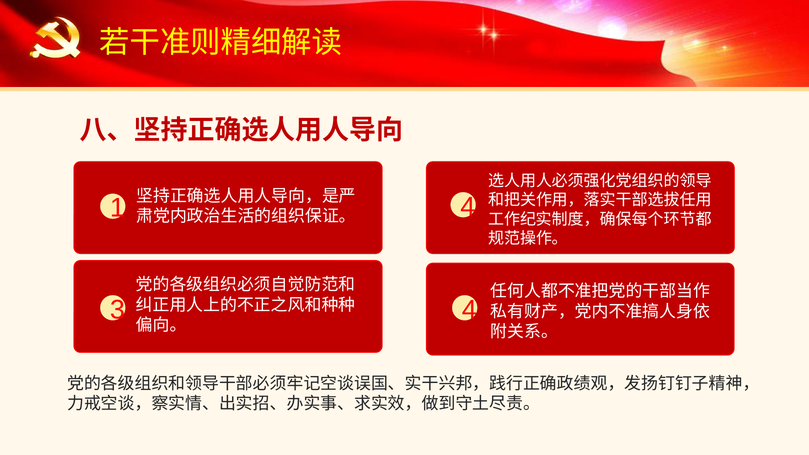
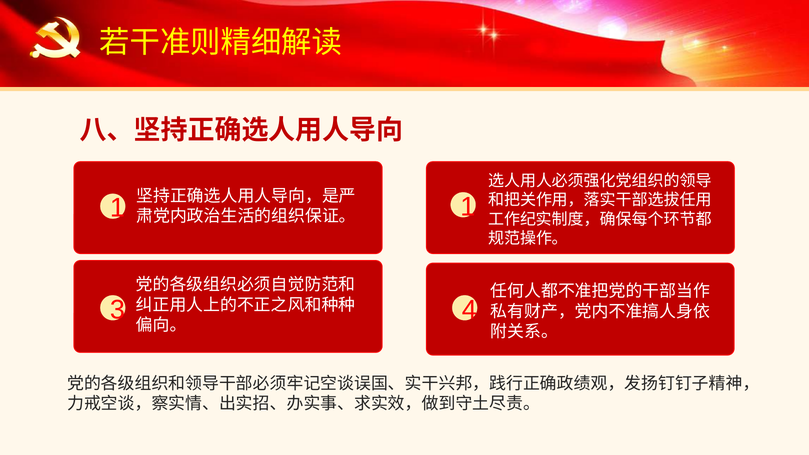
1 4: 4 -> 1 (468, 207)
